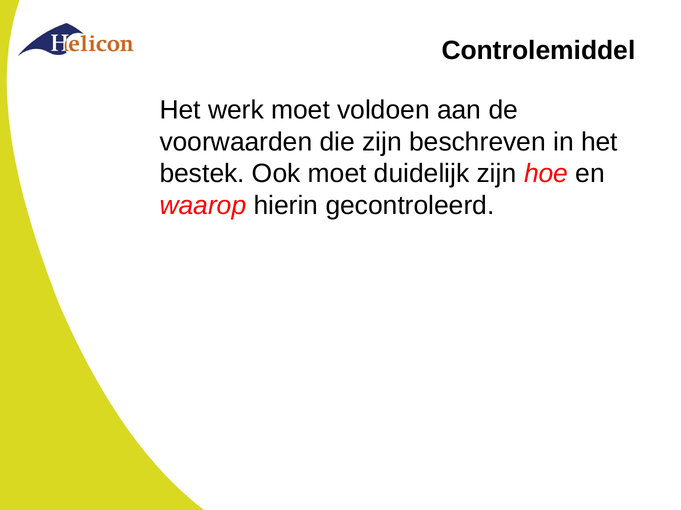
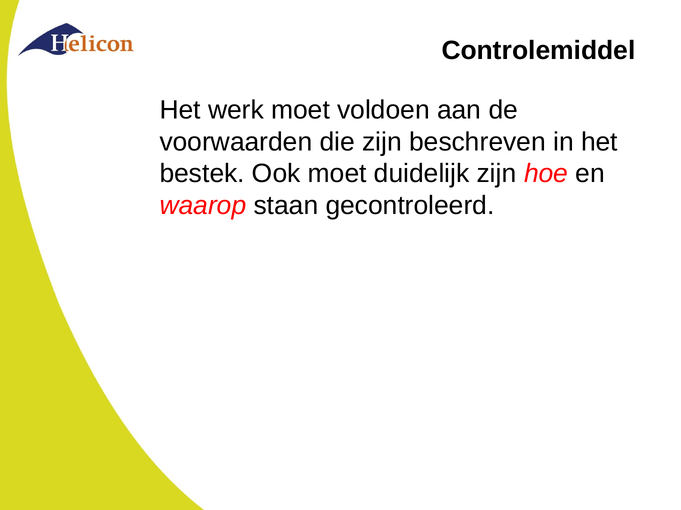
hierin: hierin -> staan (286, 206)
